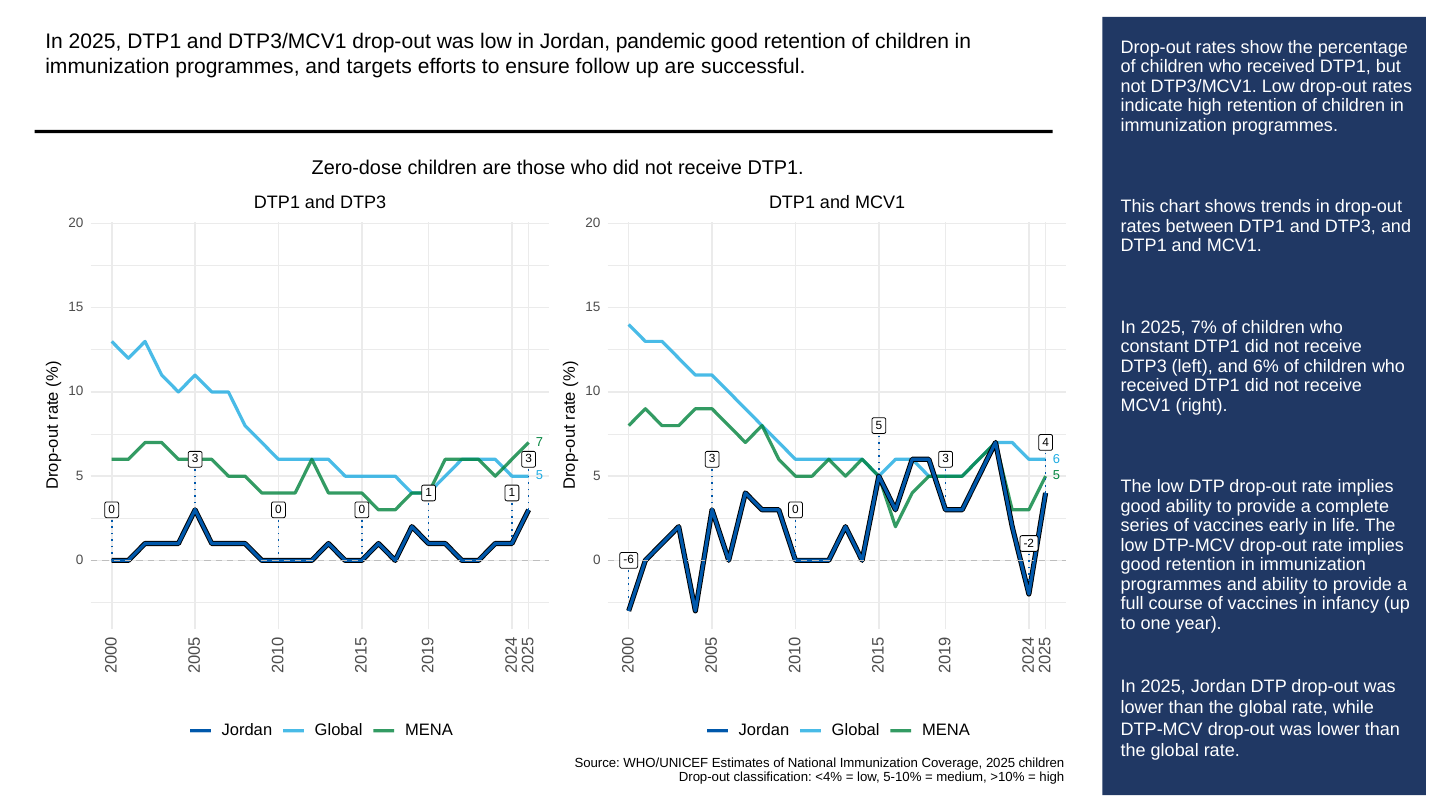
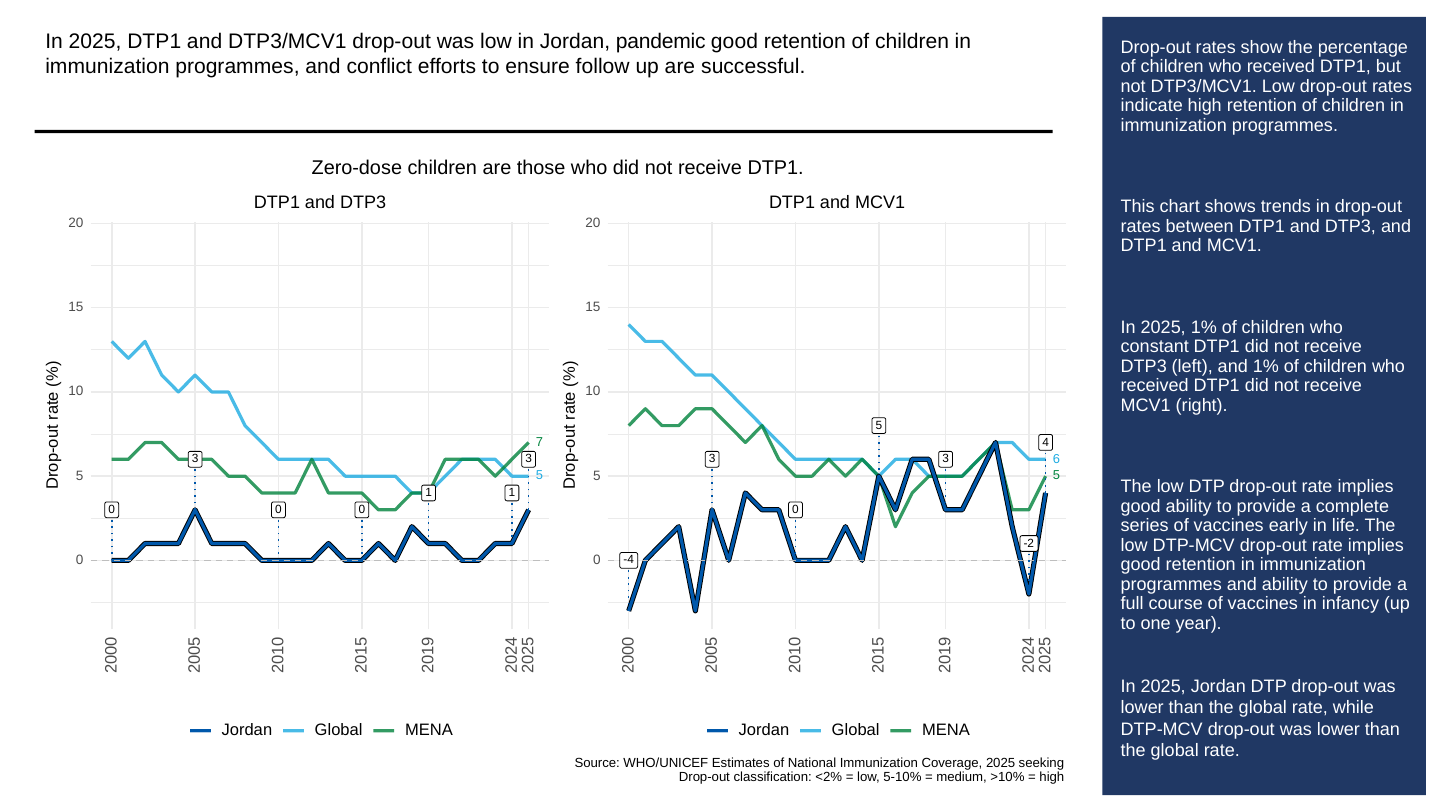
targets: targets -> conflict (379, 66)
2025 7%: 7% -> 1% (1204, 328)
and 6%: 6% -> 1% (1266, 367)
-6: -6 -> -4 (629, 560)
2025 children: children -> seeking (1041, 763)
<4%: <4% -> <2% (829, 778)
